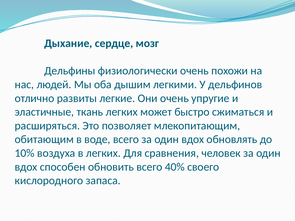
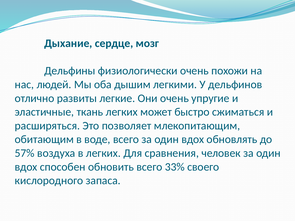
10%: 10% -> 57% (25, 153)
40%: 40% -> 33% (175, 167)
